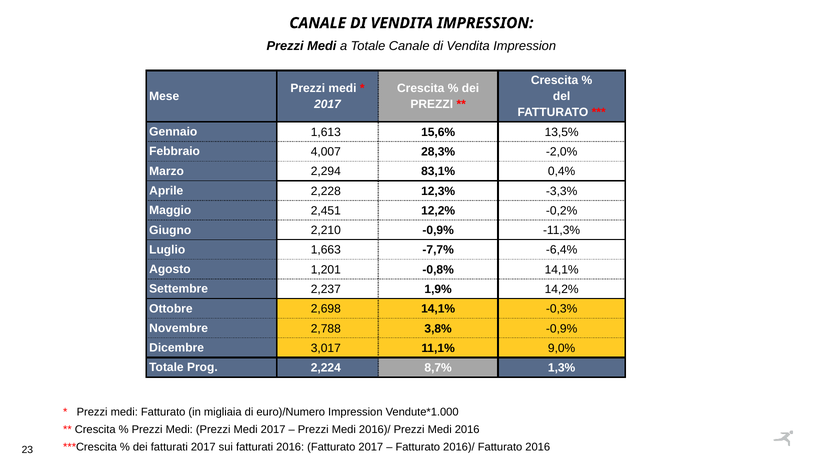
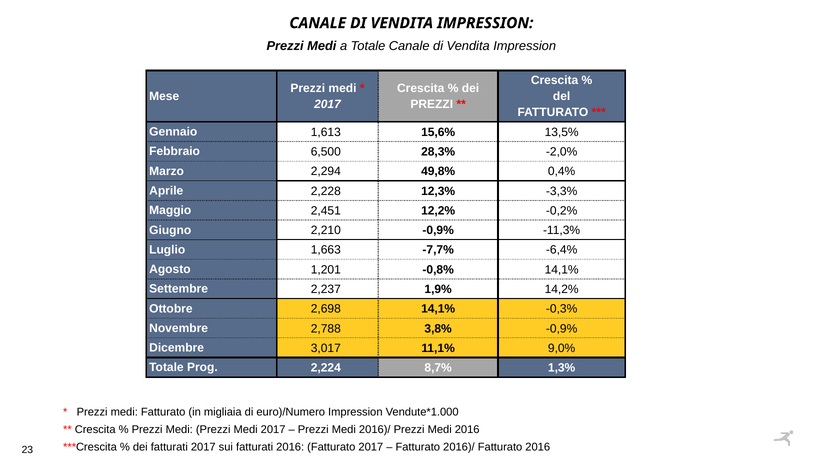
4,007: 4,007 -> 6,500 (326, 152)
83,1%: 83,1% -> 49,8% (438, 171)
